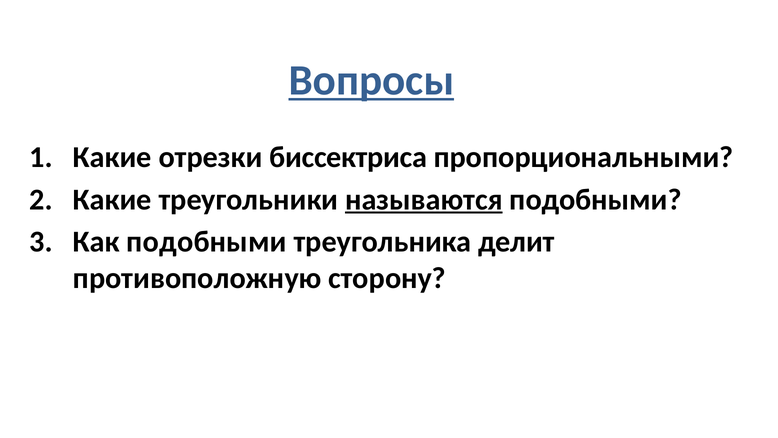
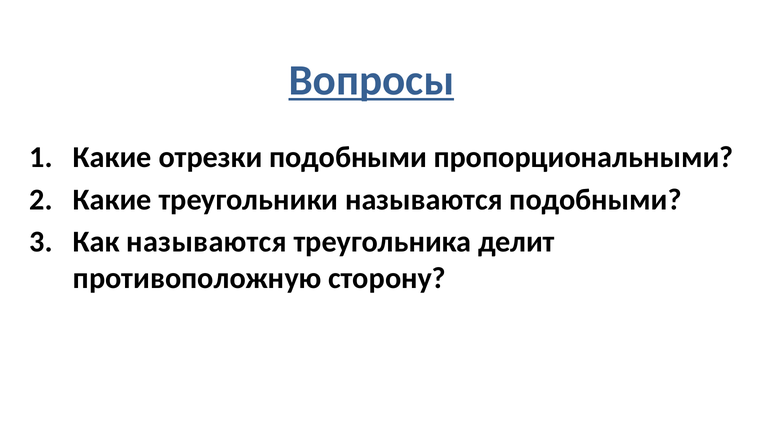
отрезки биссектриса: биссектриса -> подобными (348, 157)
называются underline: present -> none (424, 199)
Как подобными: подобными -> называются (207, 242)
